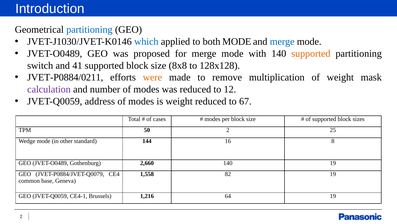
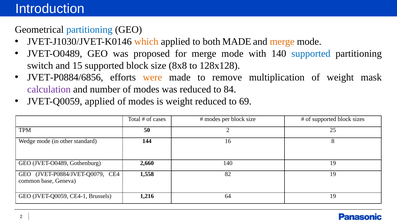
which colour: blue -> orange (146, 41)
both MODE: MODE -> MADE (237, 41)
merge colour: blue -> orange (282, 41)
supported colour: orange -> blue (311, 53)
41: 41 -> 15 (77, 65)
JVET-P0884/0211: JVET-P0884/0211 -> JVET-P0884/6856 (65, 77)
12: 12 -> 84 (230, 89)
JVET-Q0059 address: address -> applied (100, 101)
67: 67 -> 69 (245, 101)
